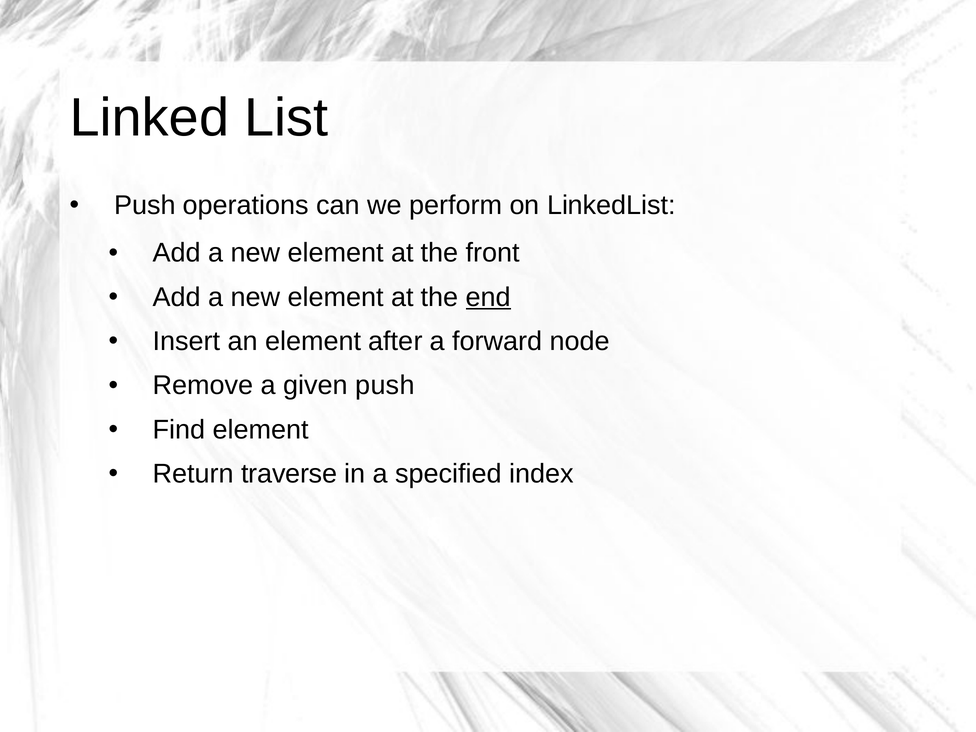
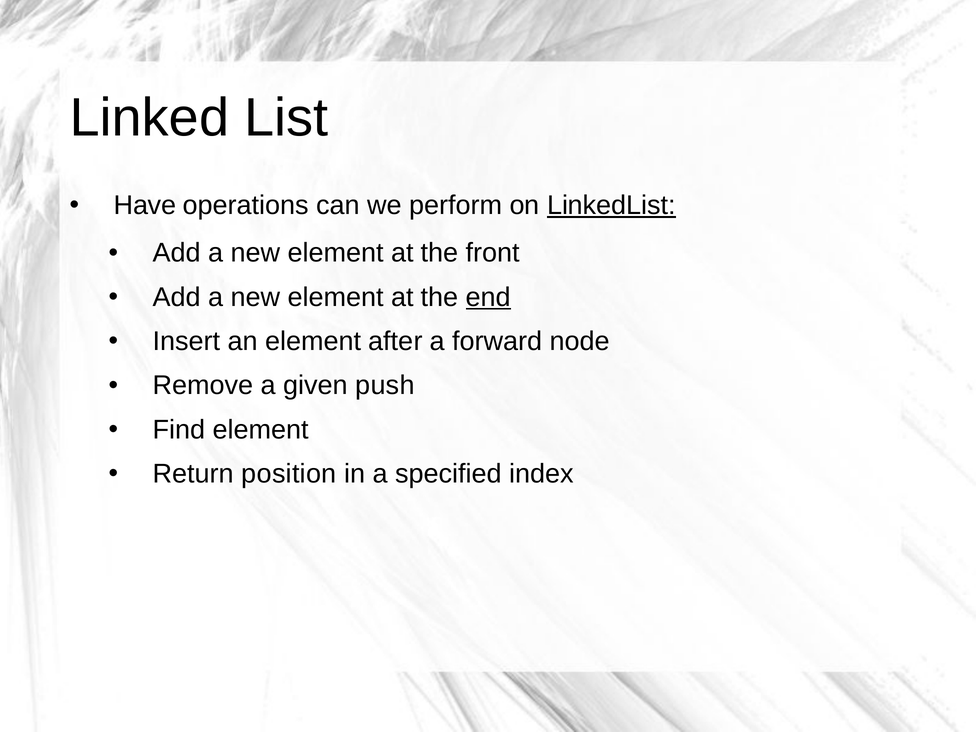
Push: Push -> Have (145, 205)
LinkedList underline: none -> present (611, 205)
traverse: traverse -> position (289, 474)
